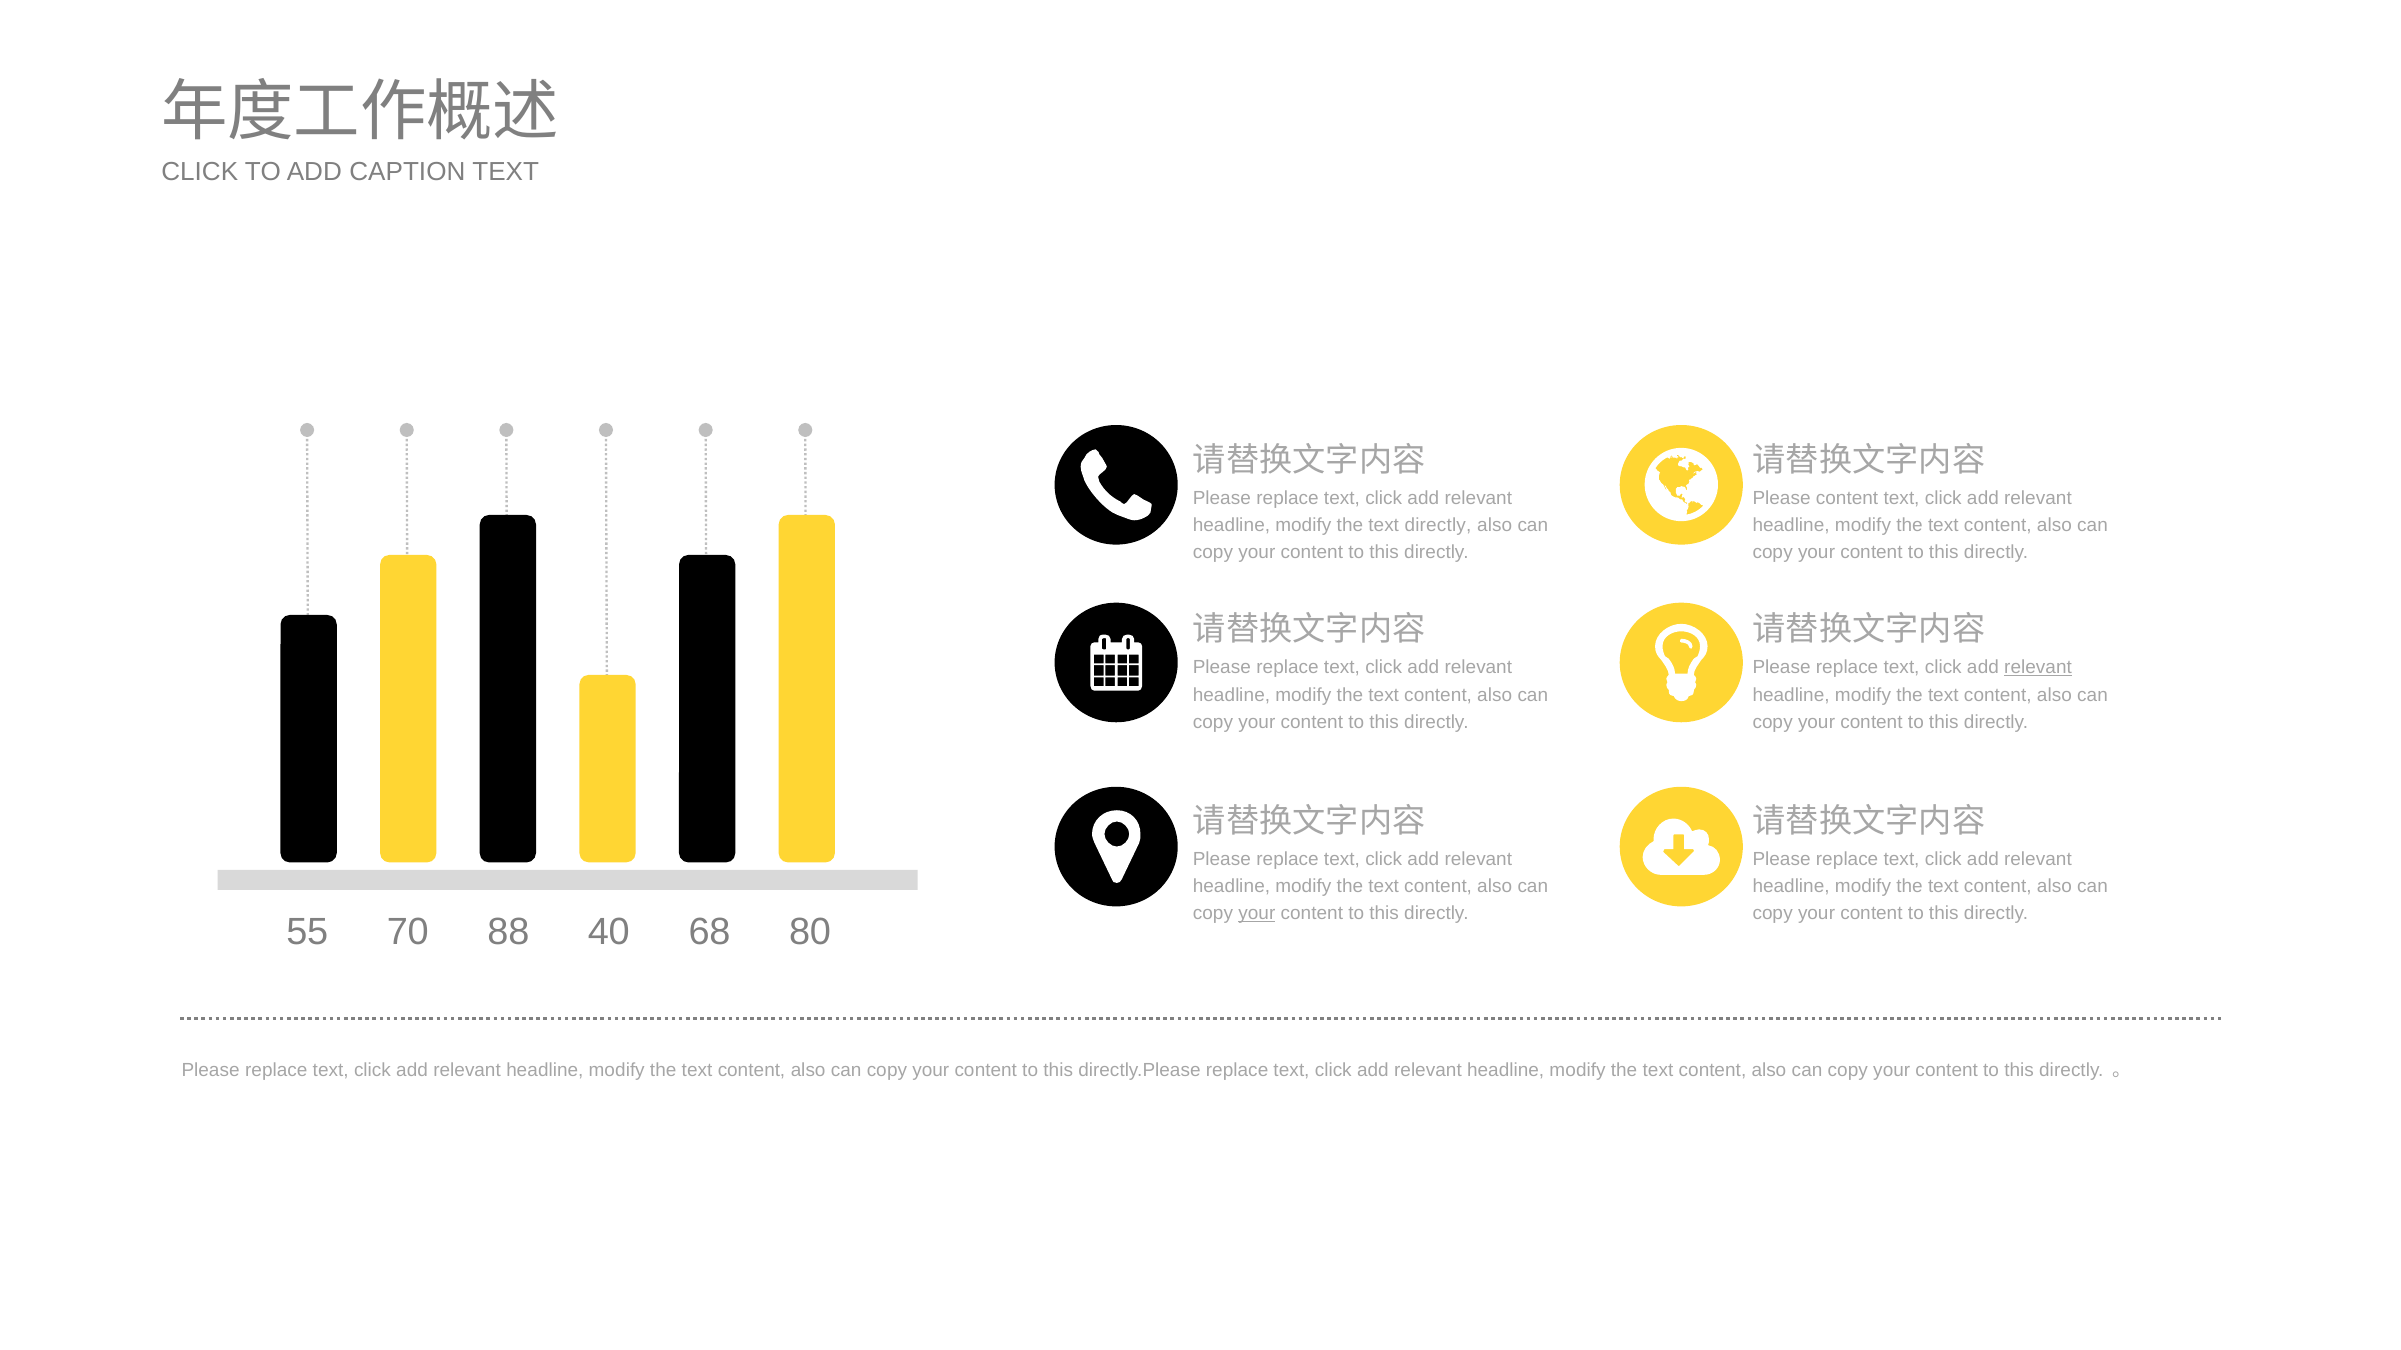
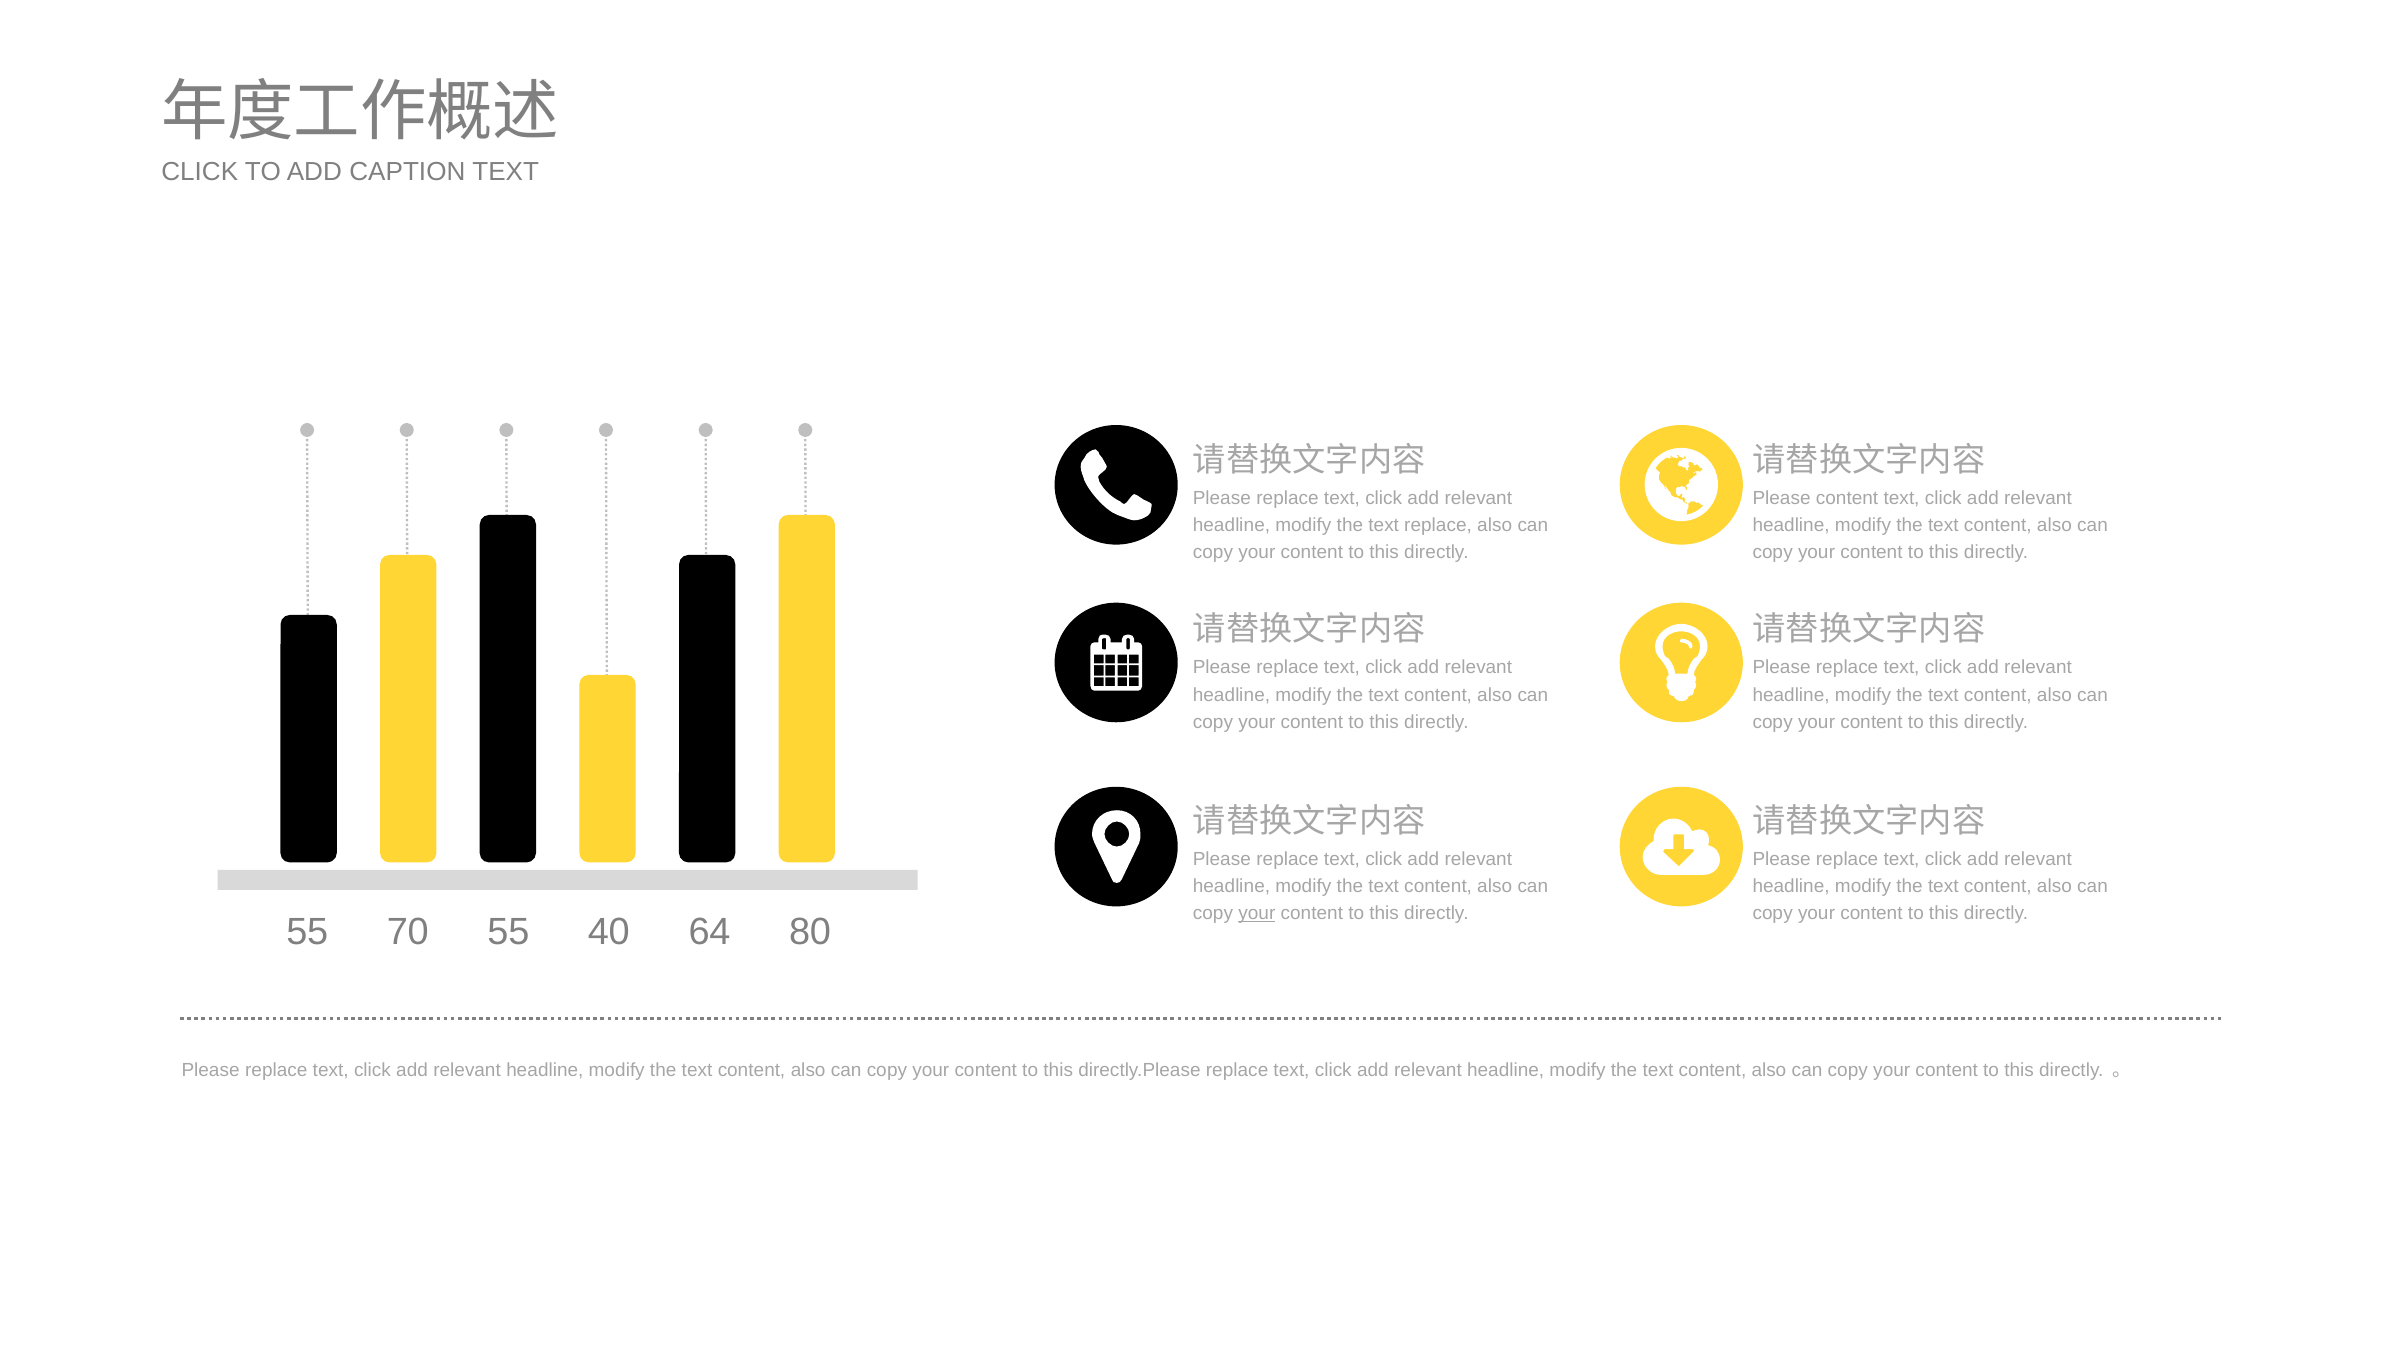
text directly: directly -> replace (1438, 526)
relevant underline: present -> none (2038, 668)
70 88: 88 -> 55 (508, 933)
68: 68 -> 64 (710, 933)
